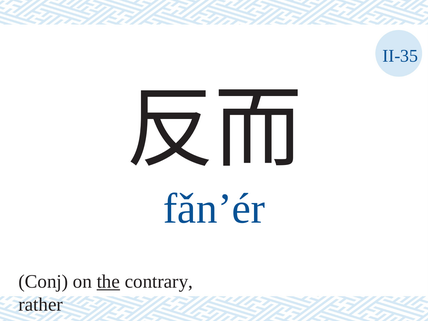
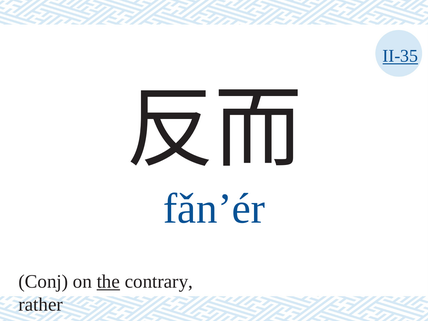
II-35 underline: none -> present (400, 56)
